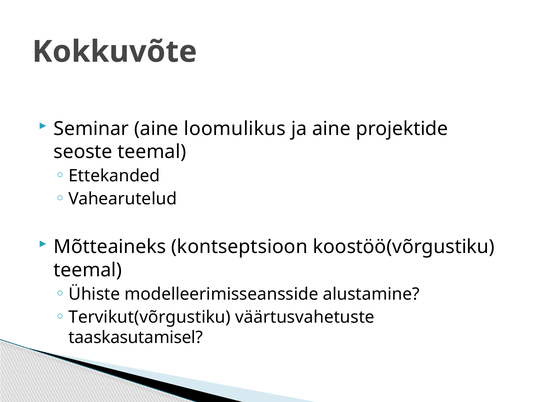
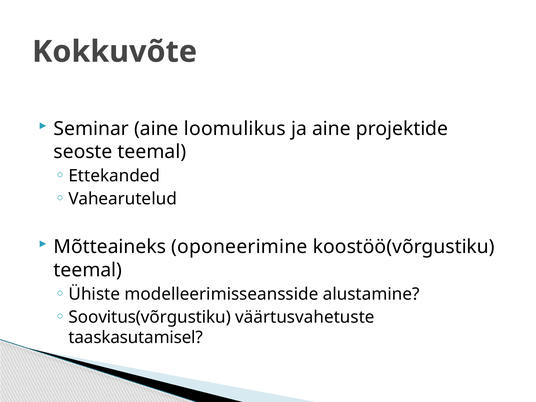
kontseptsioon: kontseptsioon -> oponeerimine (239, 247)
Tervikut(võrgustiku: Tervikut(võrgustiku -> Soovitus(võrgustiku (150, 317)
